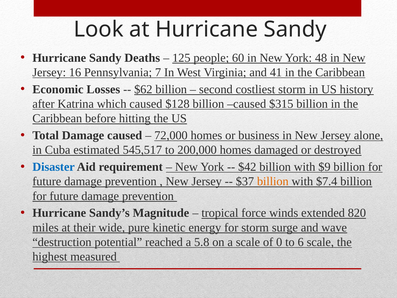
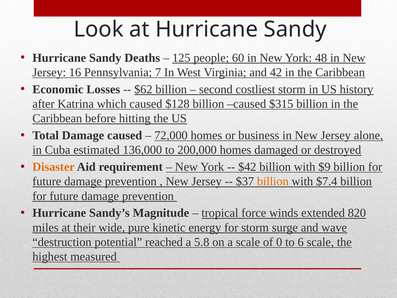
41: 41 -> 42 (276, 72)
545,517: 545,517 -> 136,000 (142, 150)
Disaster colour: blue -> orange (54, 167)
